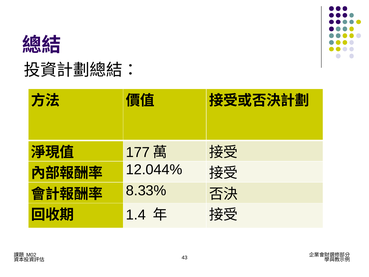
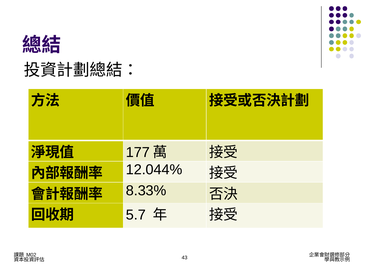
1.4: 1.4 -> 5.7 (136, 215)
